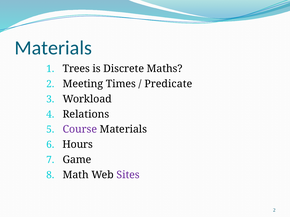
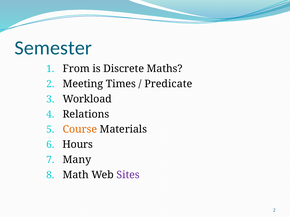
Materials: Materials -> Semester (53, 48)
Trees: Trees -> From (76, 69)
Course colour: purple -> orange (80, 130)
Game: Game -> Many (77, 160)
